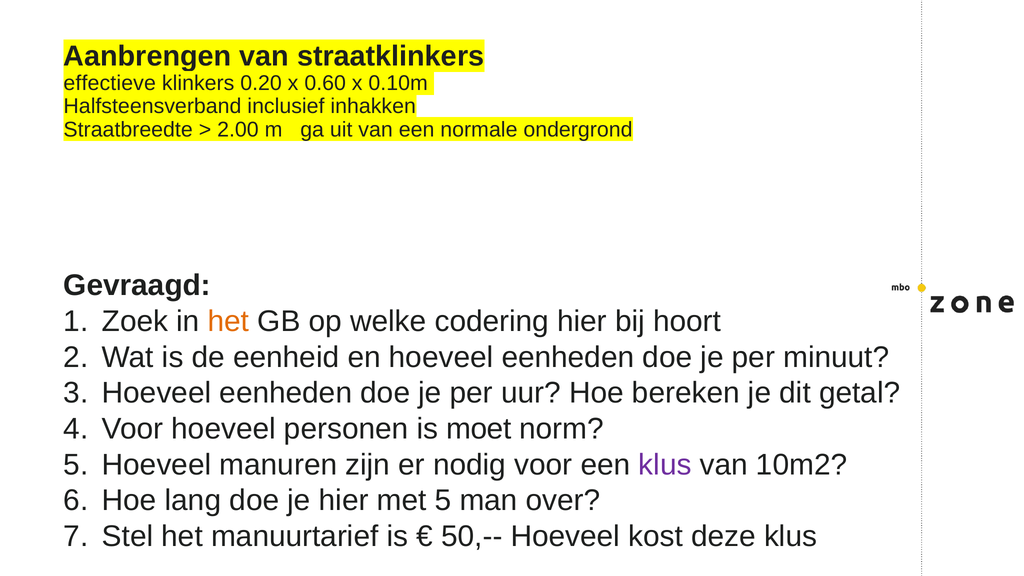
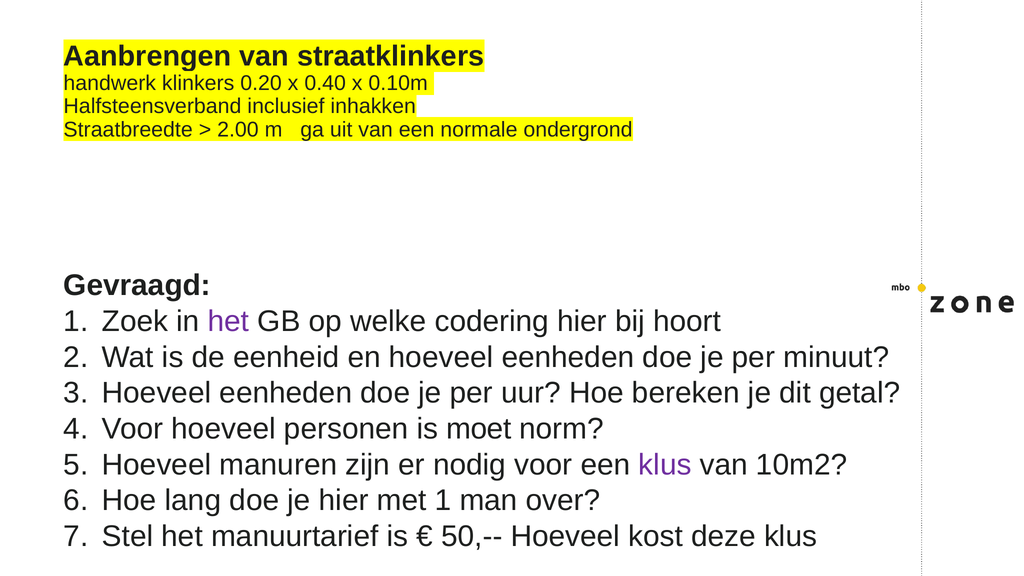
effectieve: effectieve -> handwerk (110, 83)
0.60: 0.60 -> 0.40 (325, 83)
het colour: orange -> purple (228, 321)
met 5: 5 -> 1 (443, 501)
